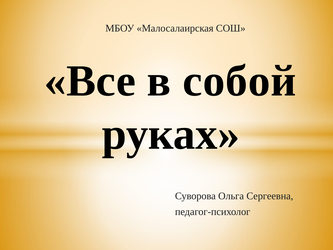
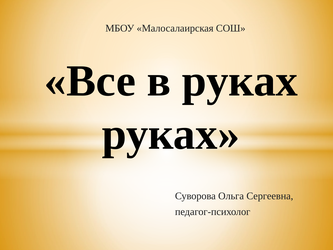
в собой: собой -> руках (240, 81)
